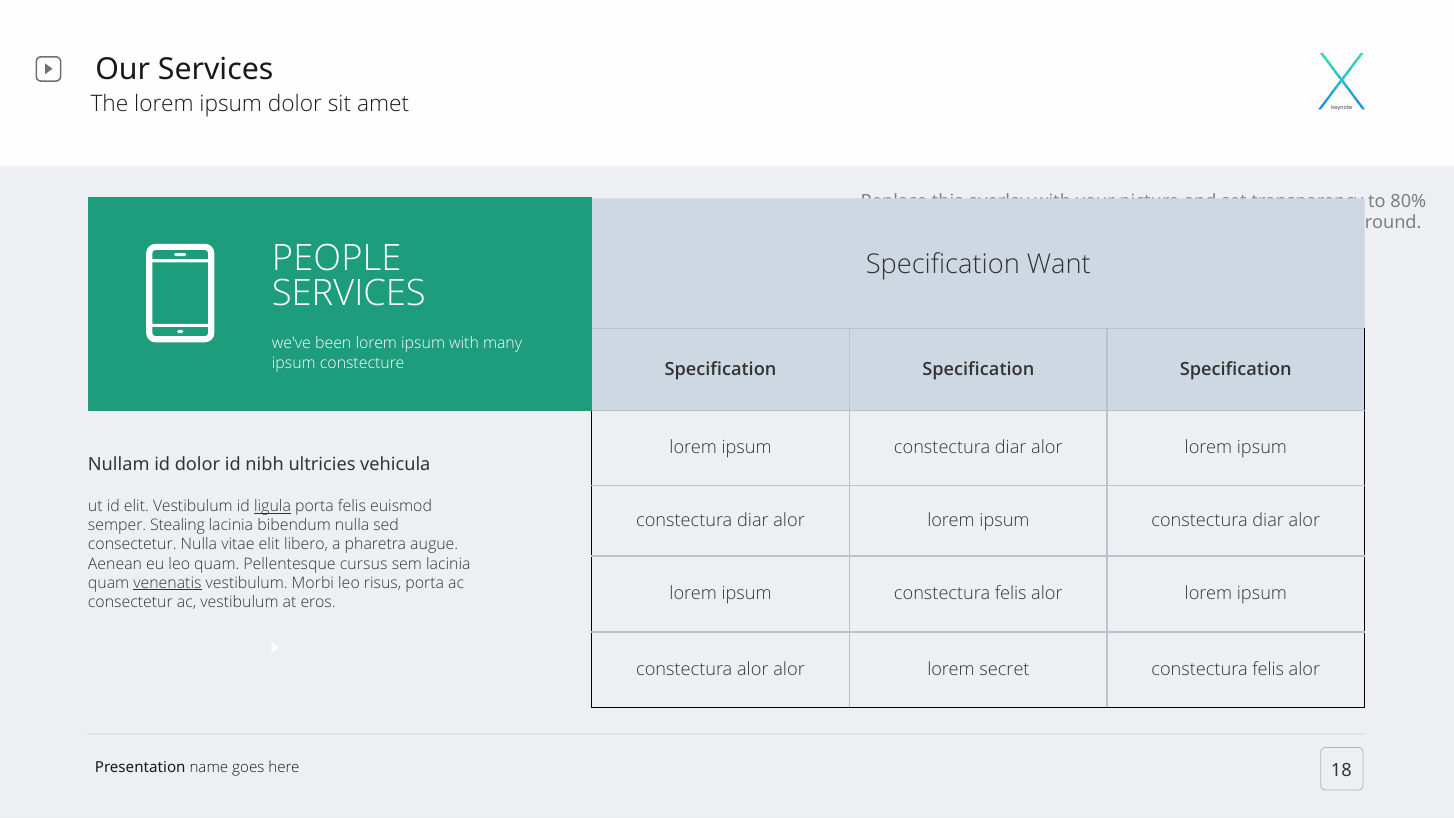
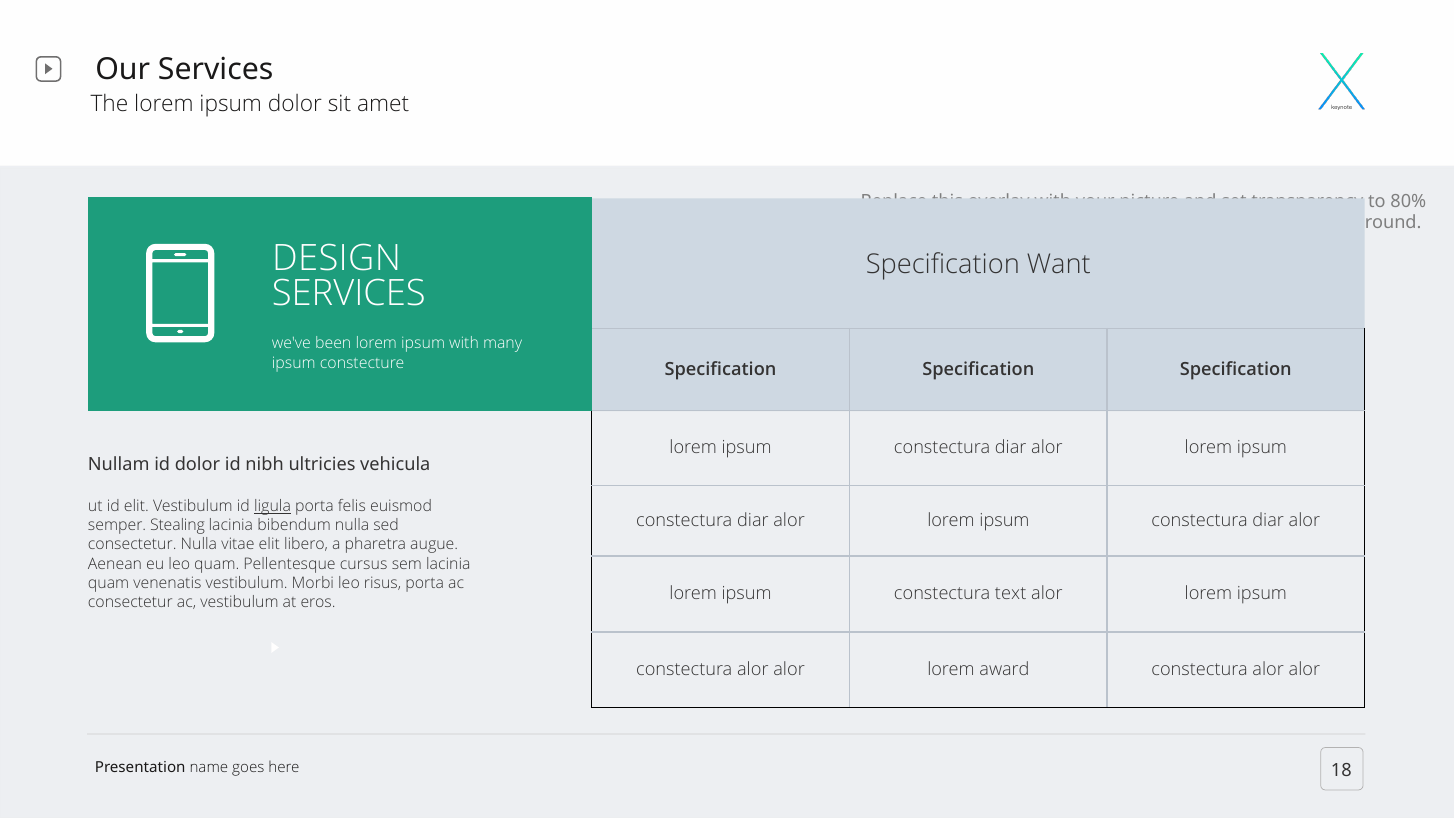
PEOPLE: PEOPLE -> DESIGN (337, 259)
venenatis underline: present -> none (167, 583)
ipsum constectura felis: felis -> text (1011, 594)
secret: secret -> award (1004, 670)
felis: felis -> alor (1268, 670)
